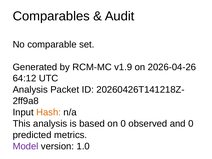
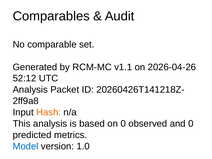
v1.9: v1.9 -> v1.1 (123, 67)
64:12: 64:12 -> 52:12 (24, 78)
Model colour: purple -> blue (26, 146)
